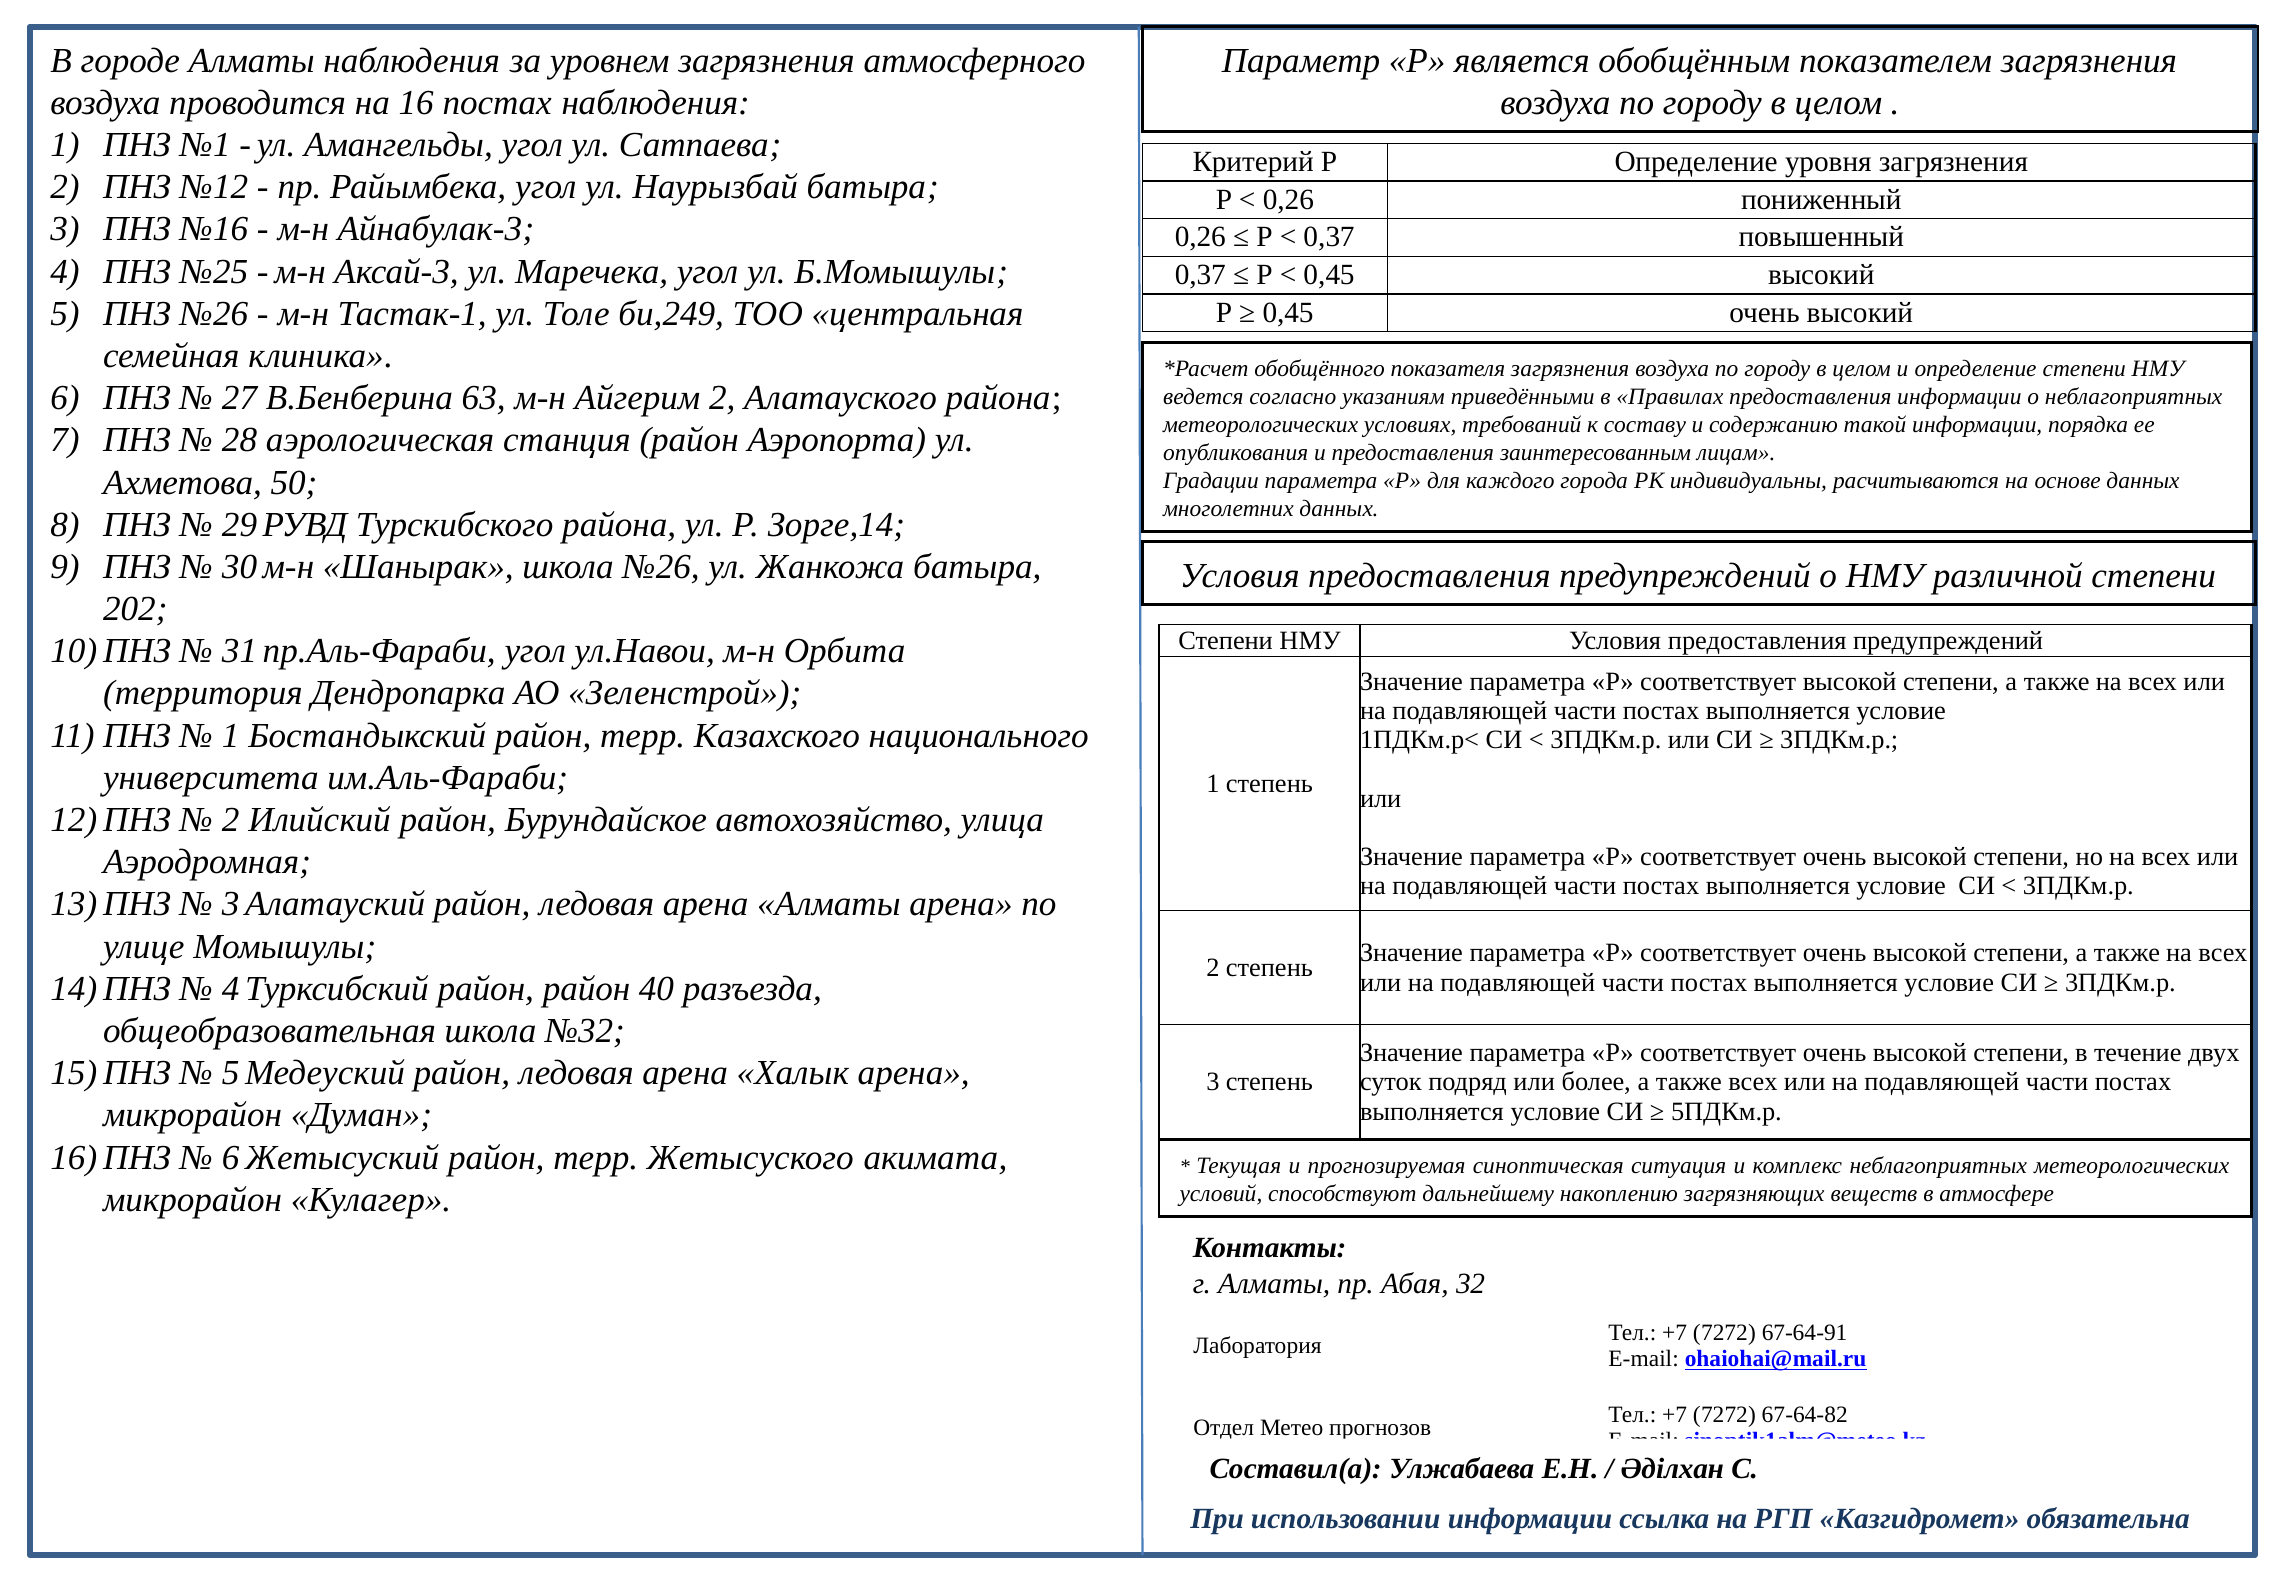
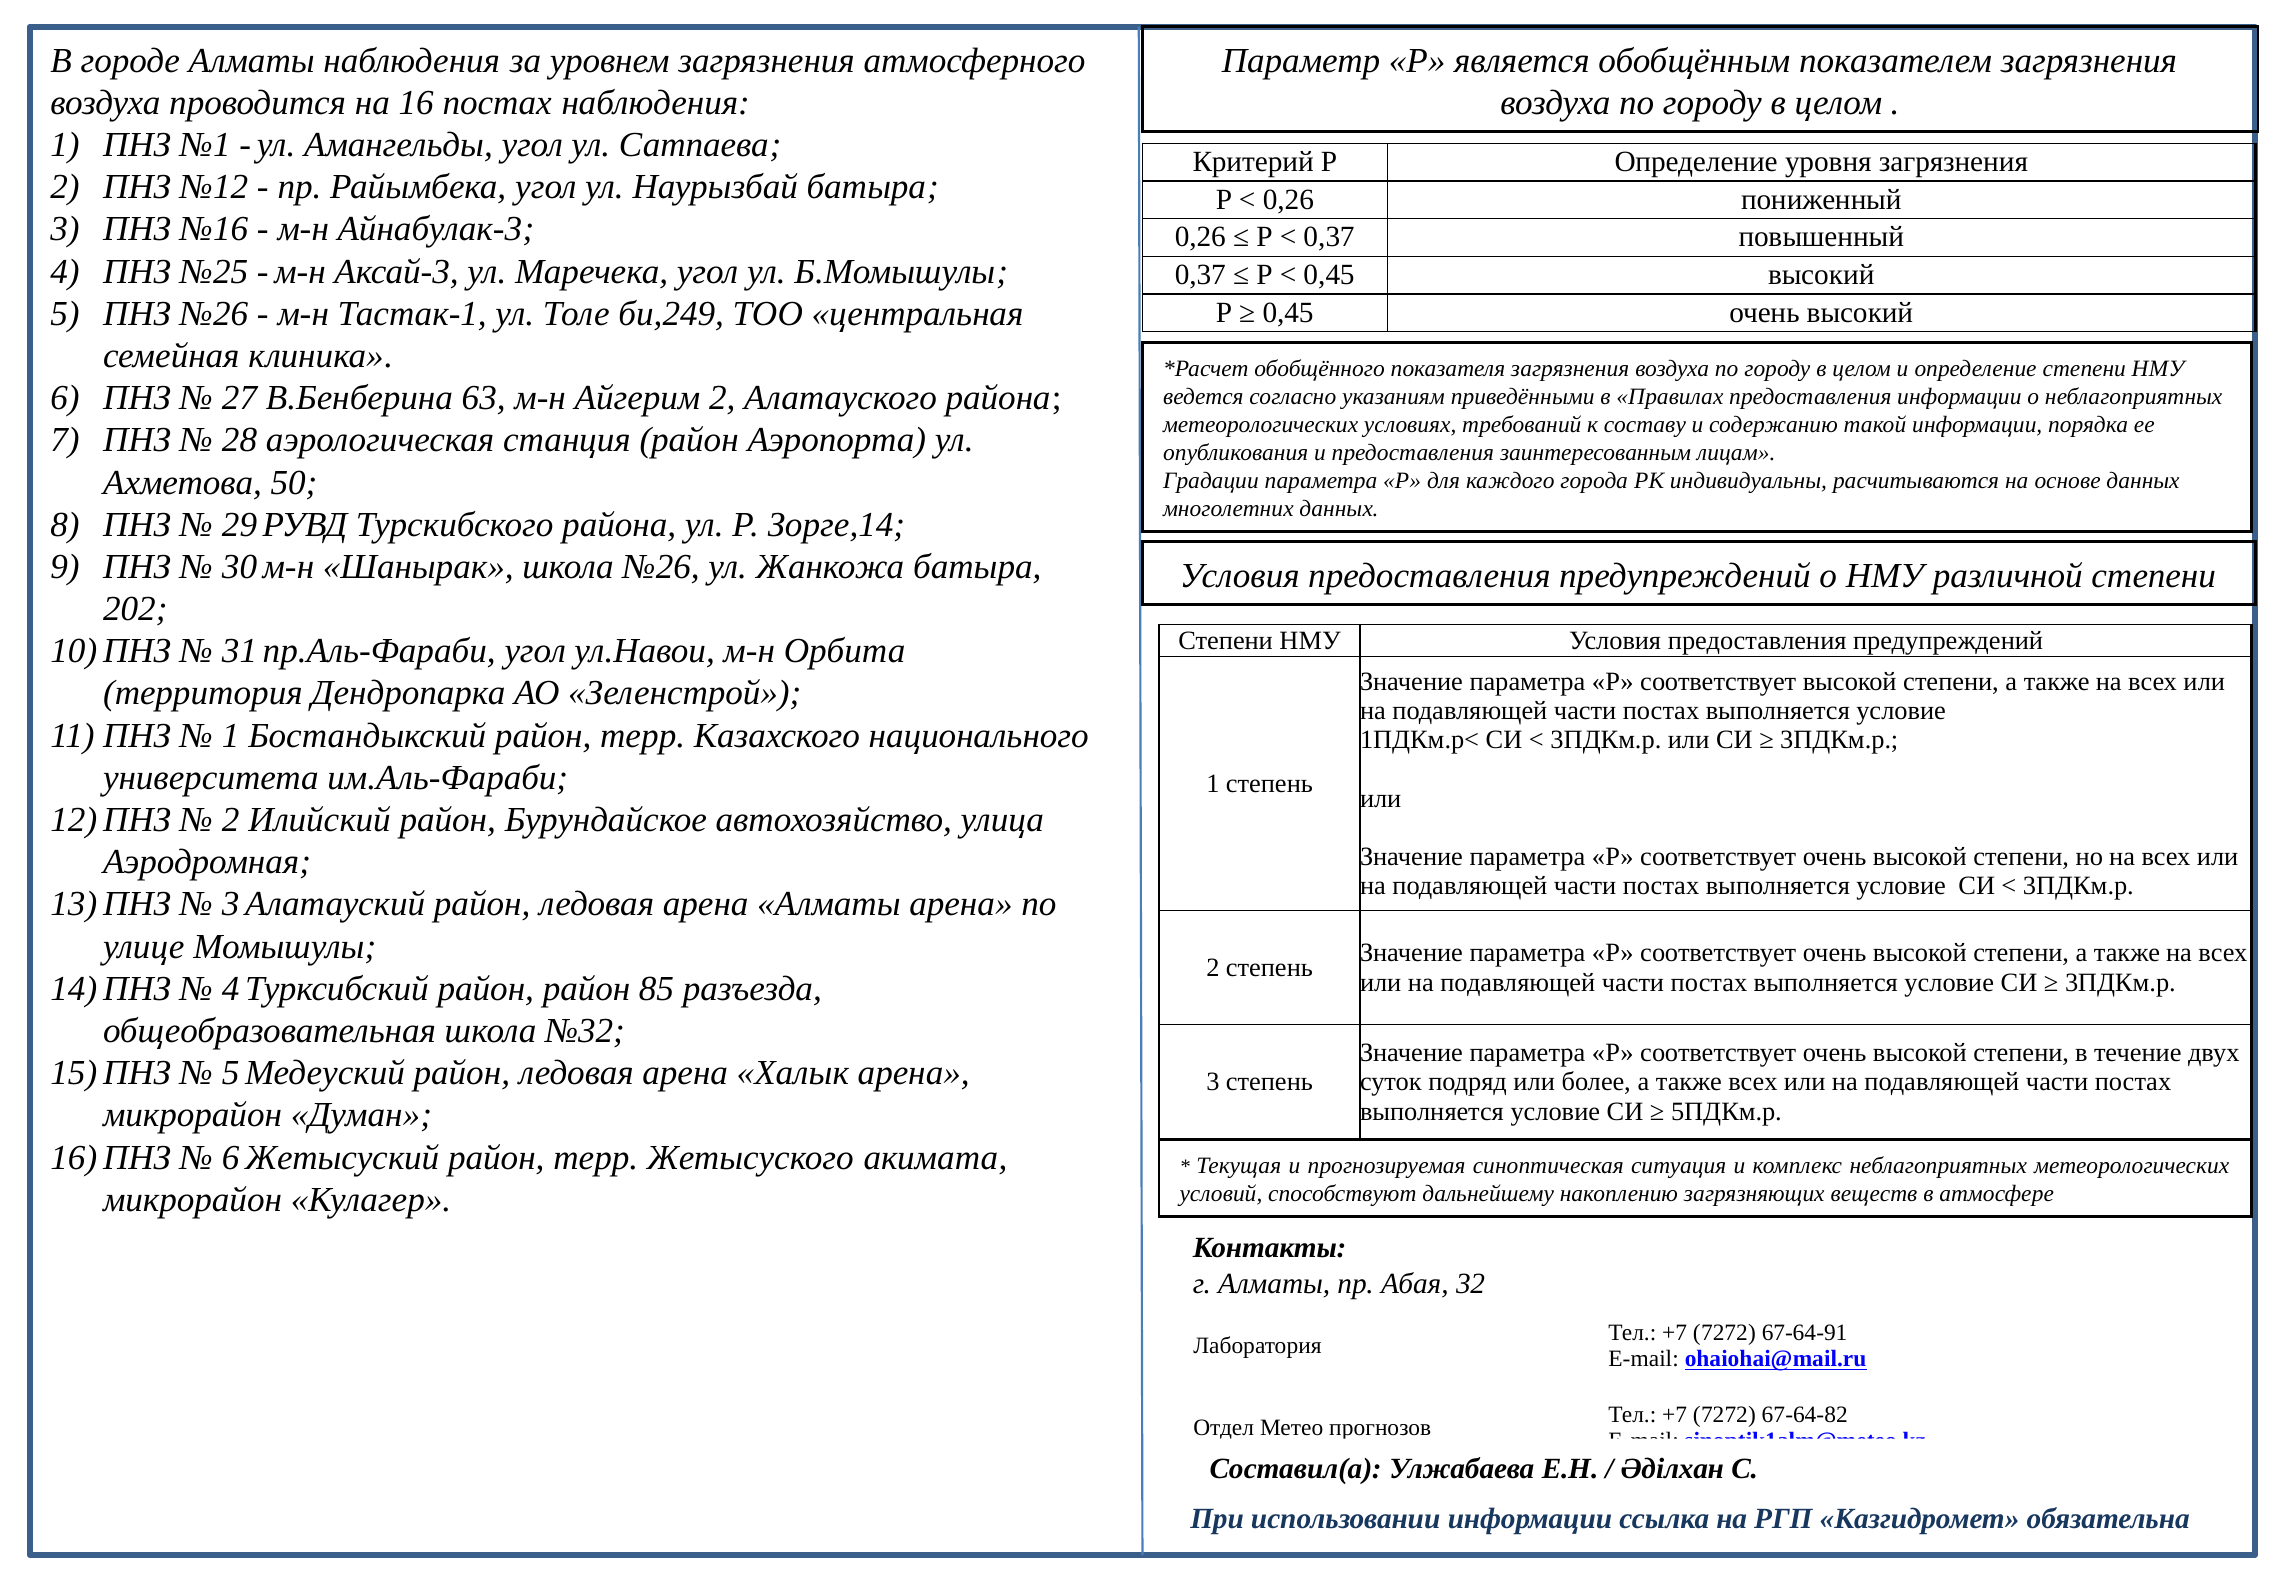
40: 40 -> 85 (656, 989)
